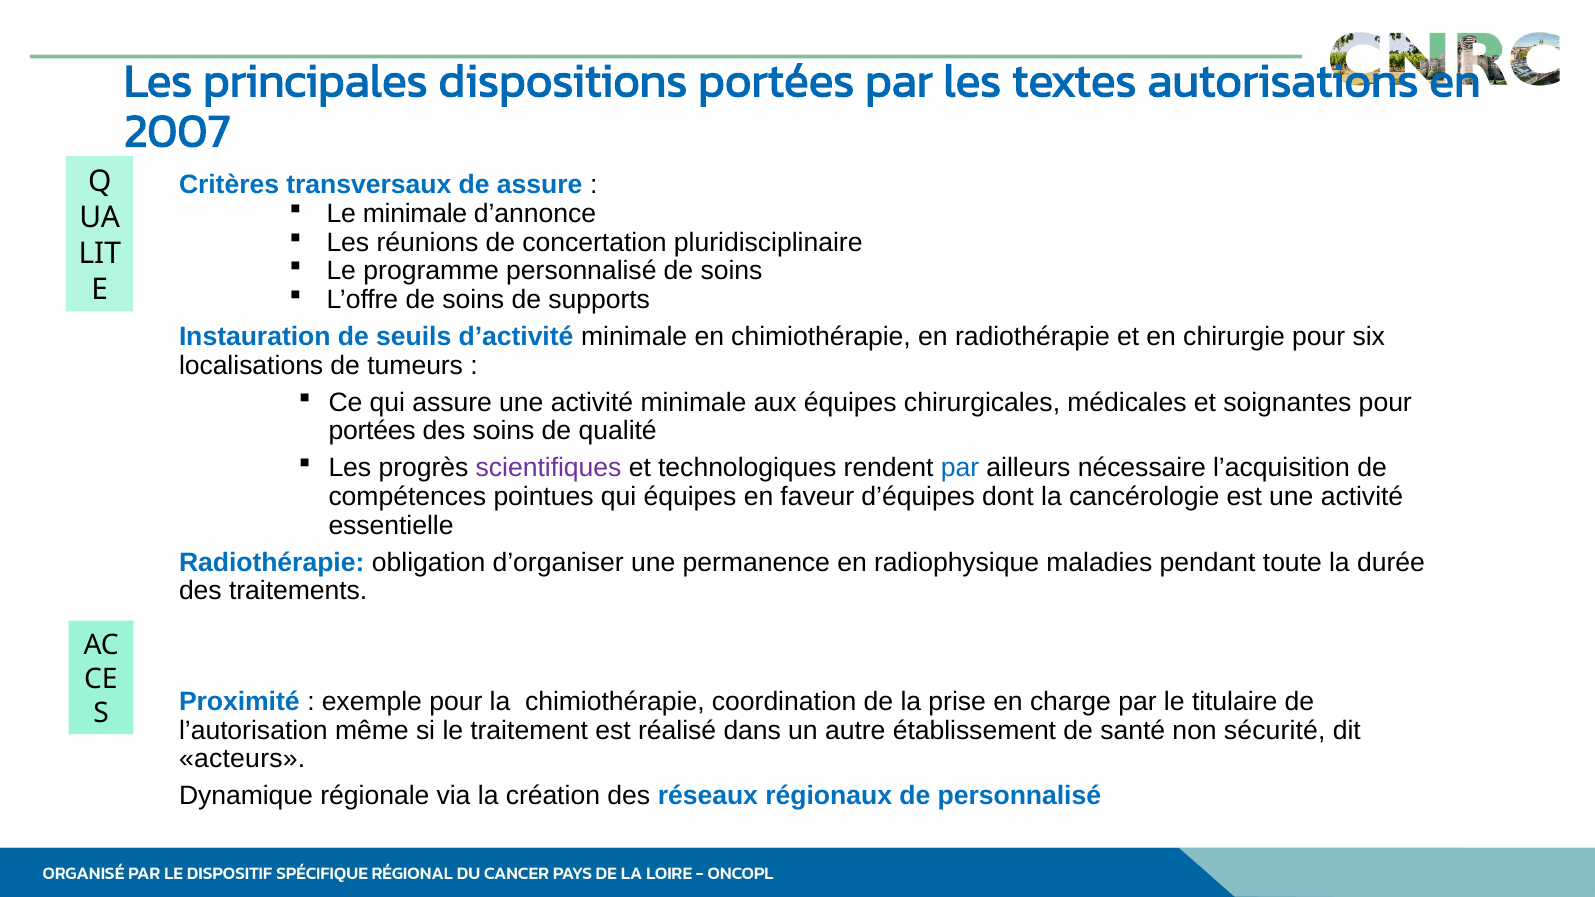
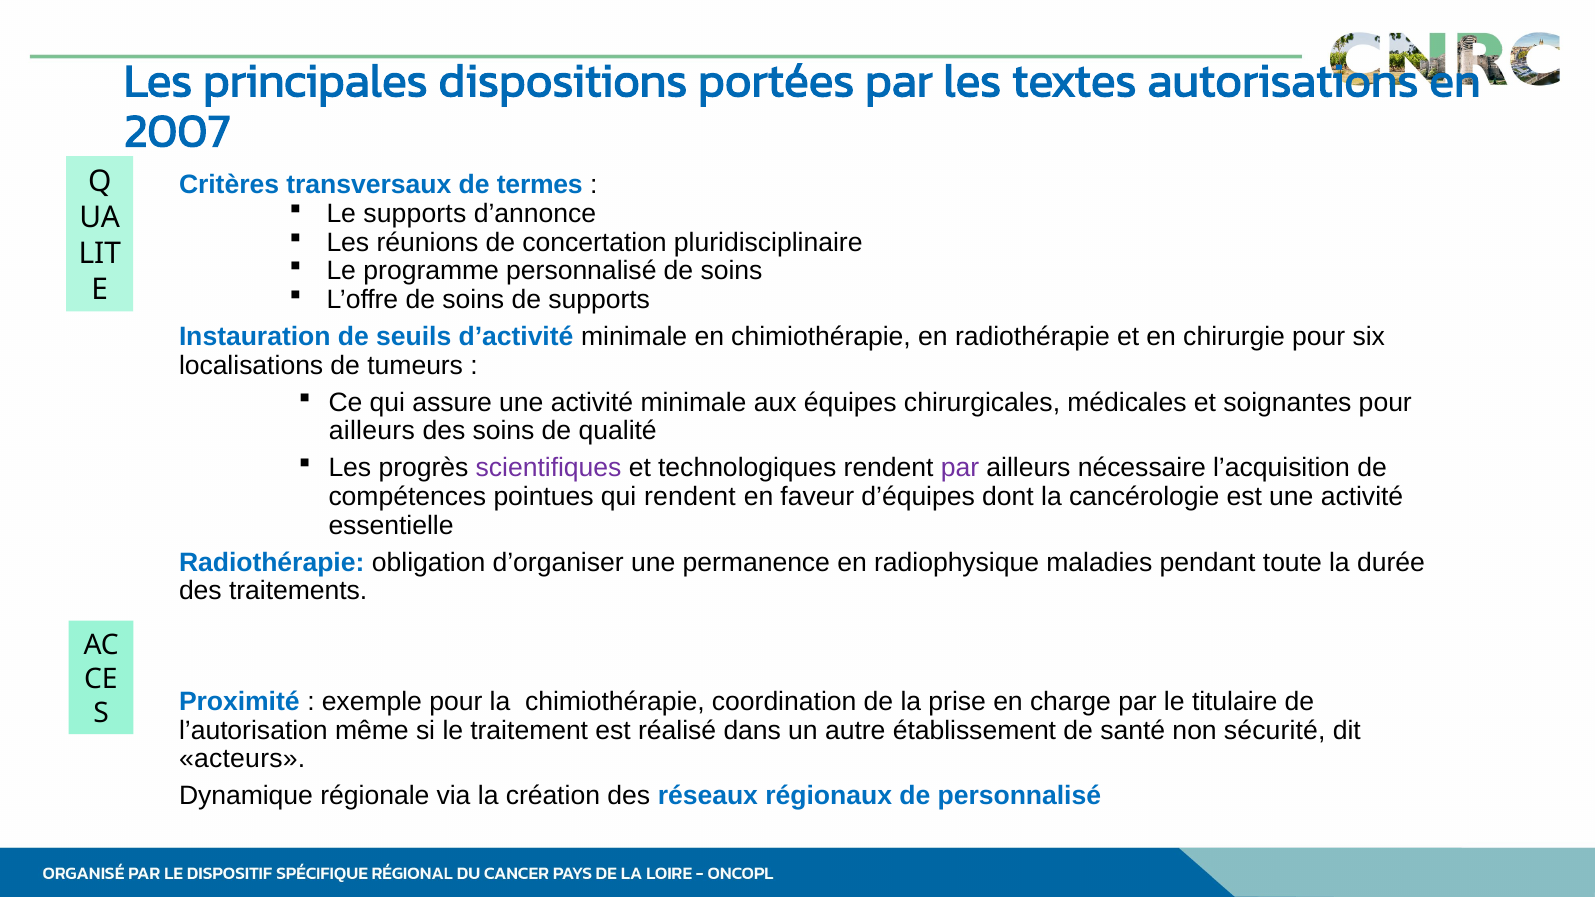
de assure: assure -> termes (540, 185)
Le minimale: minimale -> supports (415, 214)
portées: portées -> ailleurs (372, 431)
par colour: blue -> purple (960, 468)
qui équipes: équipes -> rendent (690, 497)
